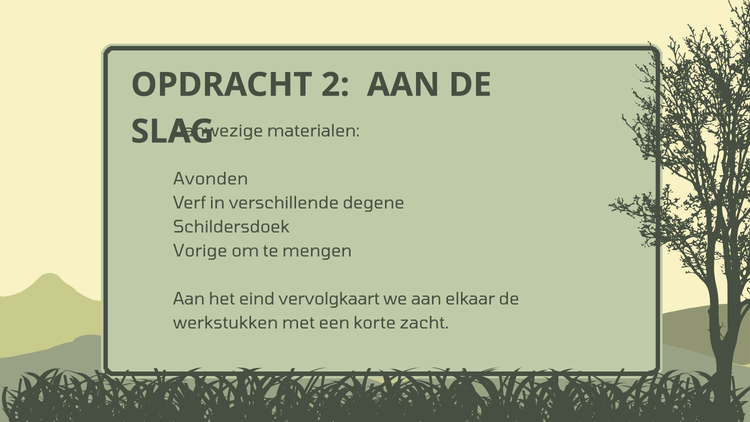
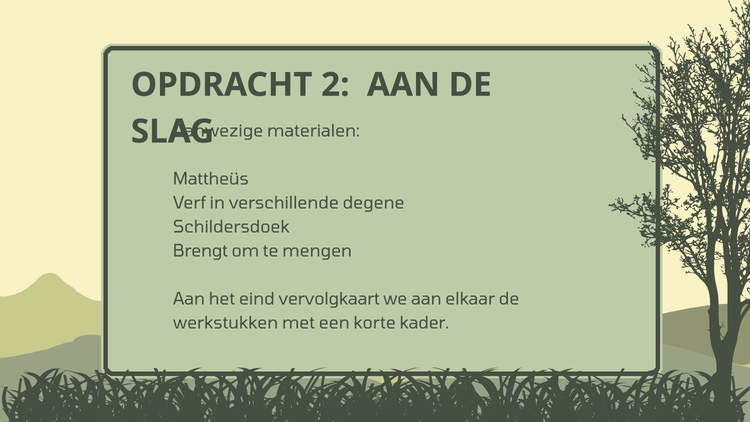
Avonden: Avonden -> Mattheüs (211, 179)
Vorige: Vorige -> Brengt (200, 251)
zacht: zacht -> kader (424, 323)
